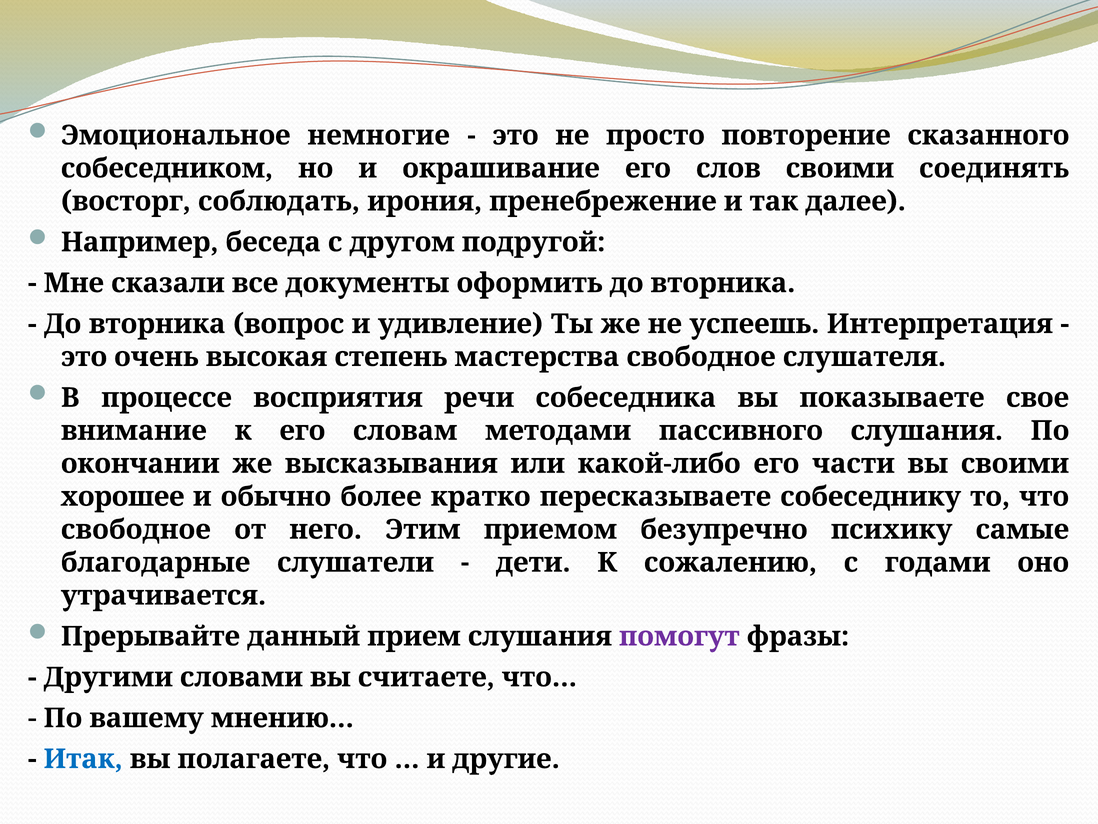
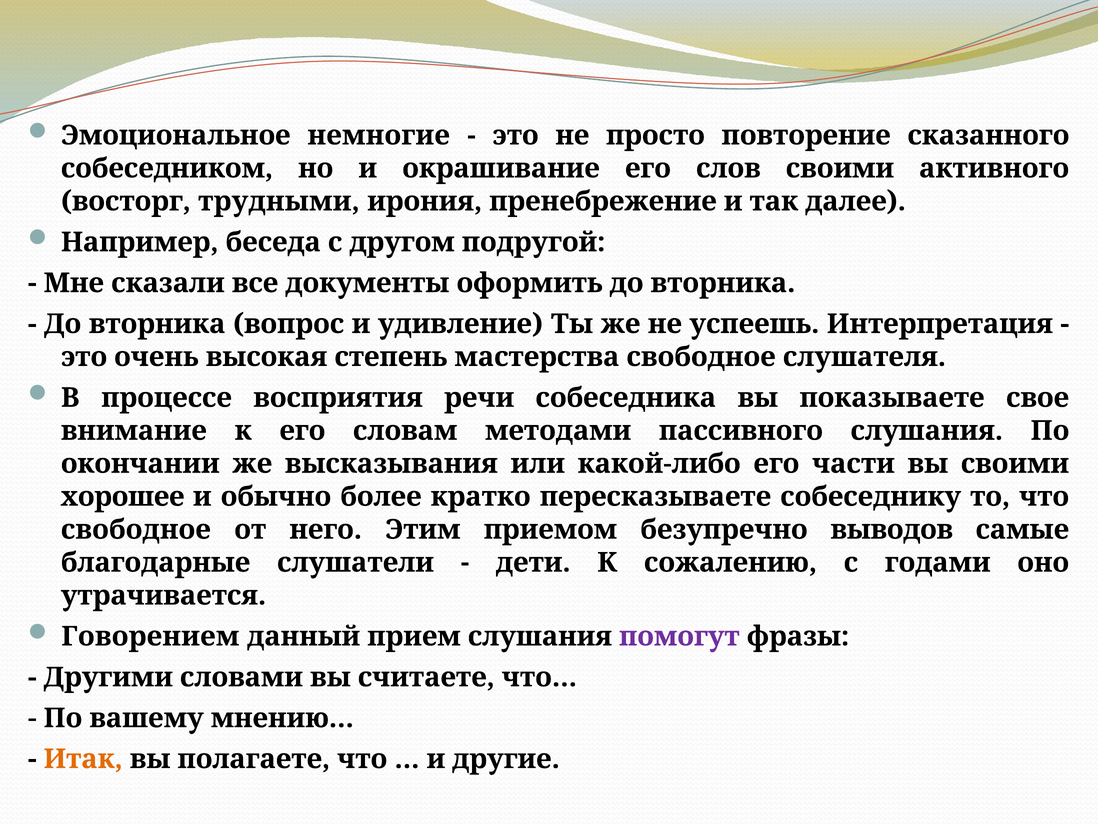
соединять: соединять -> активного (994, 168)
соблюдать: соблюдать -> трудными (279, 201)
психику: психику -> выводов (892, 529)
Прерывайте: Прерывайте -> Говорением (150, 636)
Итак colour: blue -> orange (83, 759)
